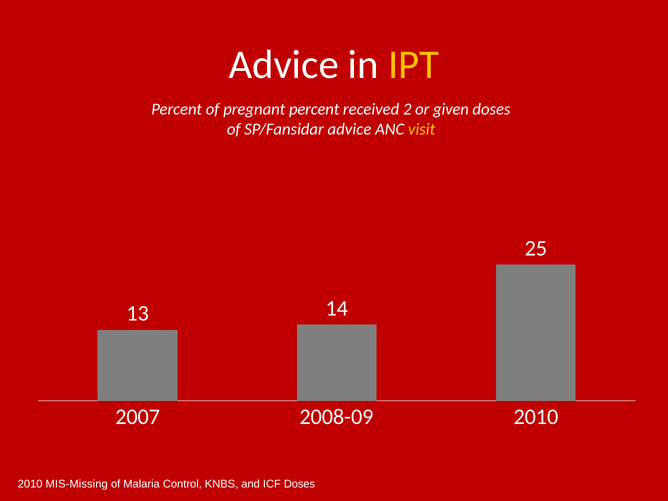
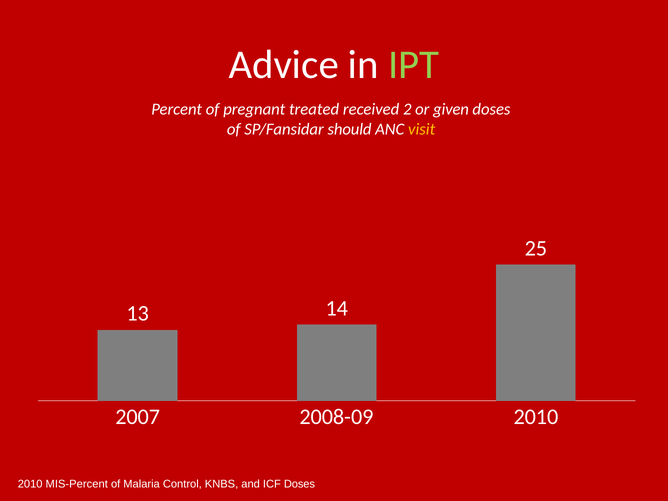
IPT colour: yellow -> light green (414, 65)
pregnant percent: percent -> treated (314, 109)
SP/Fansidar advice: advice -> should (350, 129)
MIS-Missing: MIS-Missing -> MIS-Percent (77, 484)
